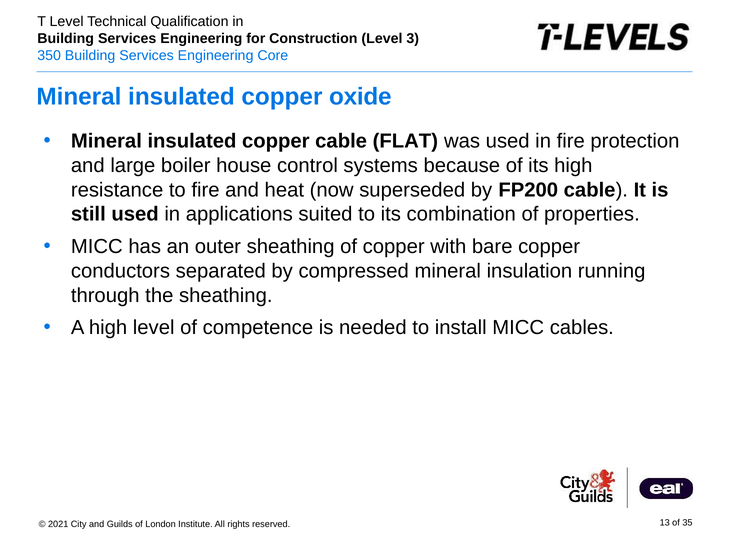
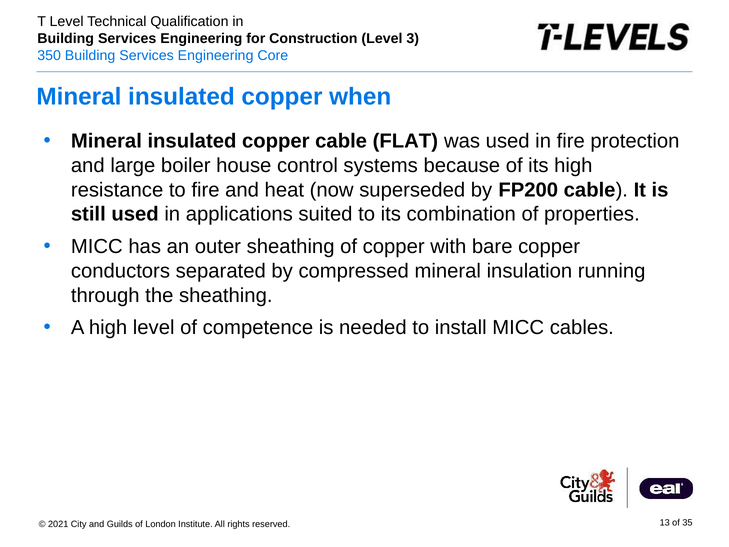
oxide: oxide -> when (360, 97)
